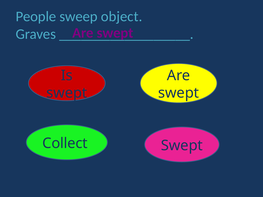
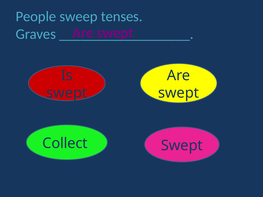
object: object -> tenses (122, 17)
